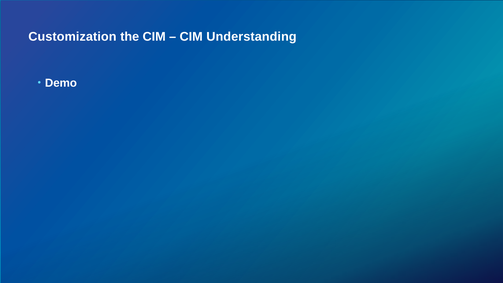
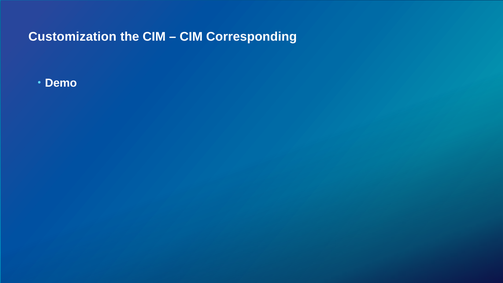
Understanding: Understanding -> Corresponding (252, 37)
